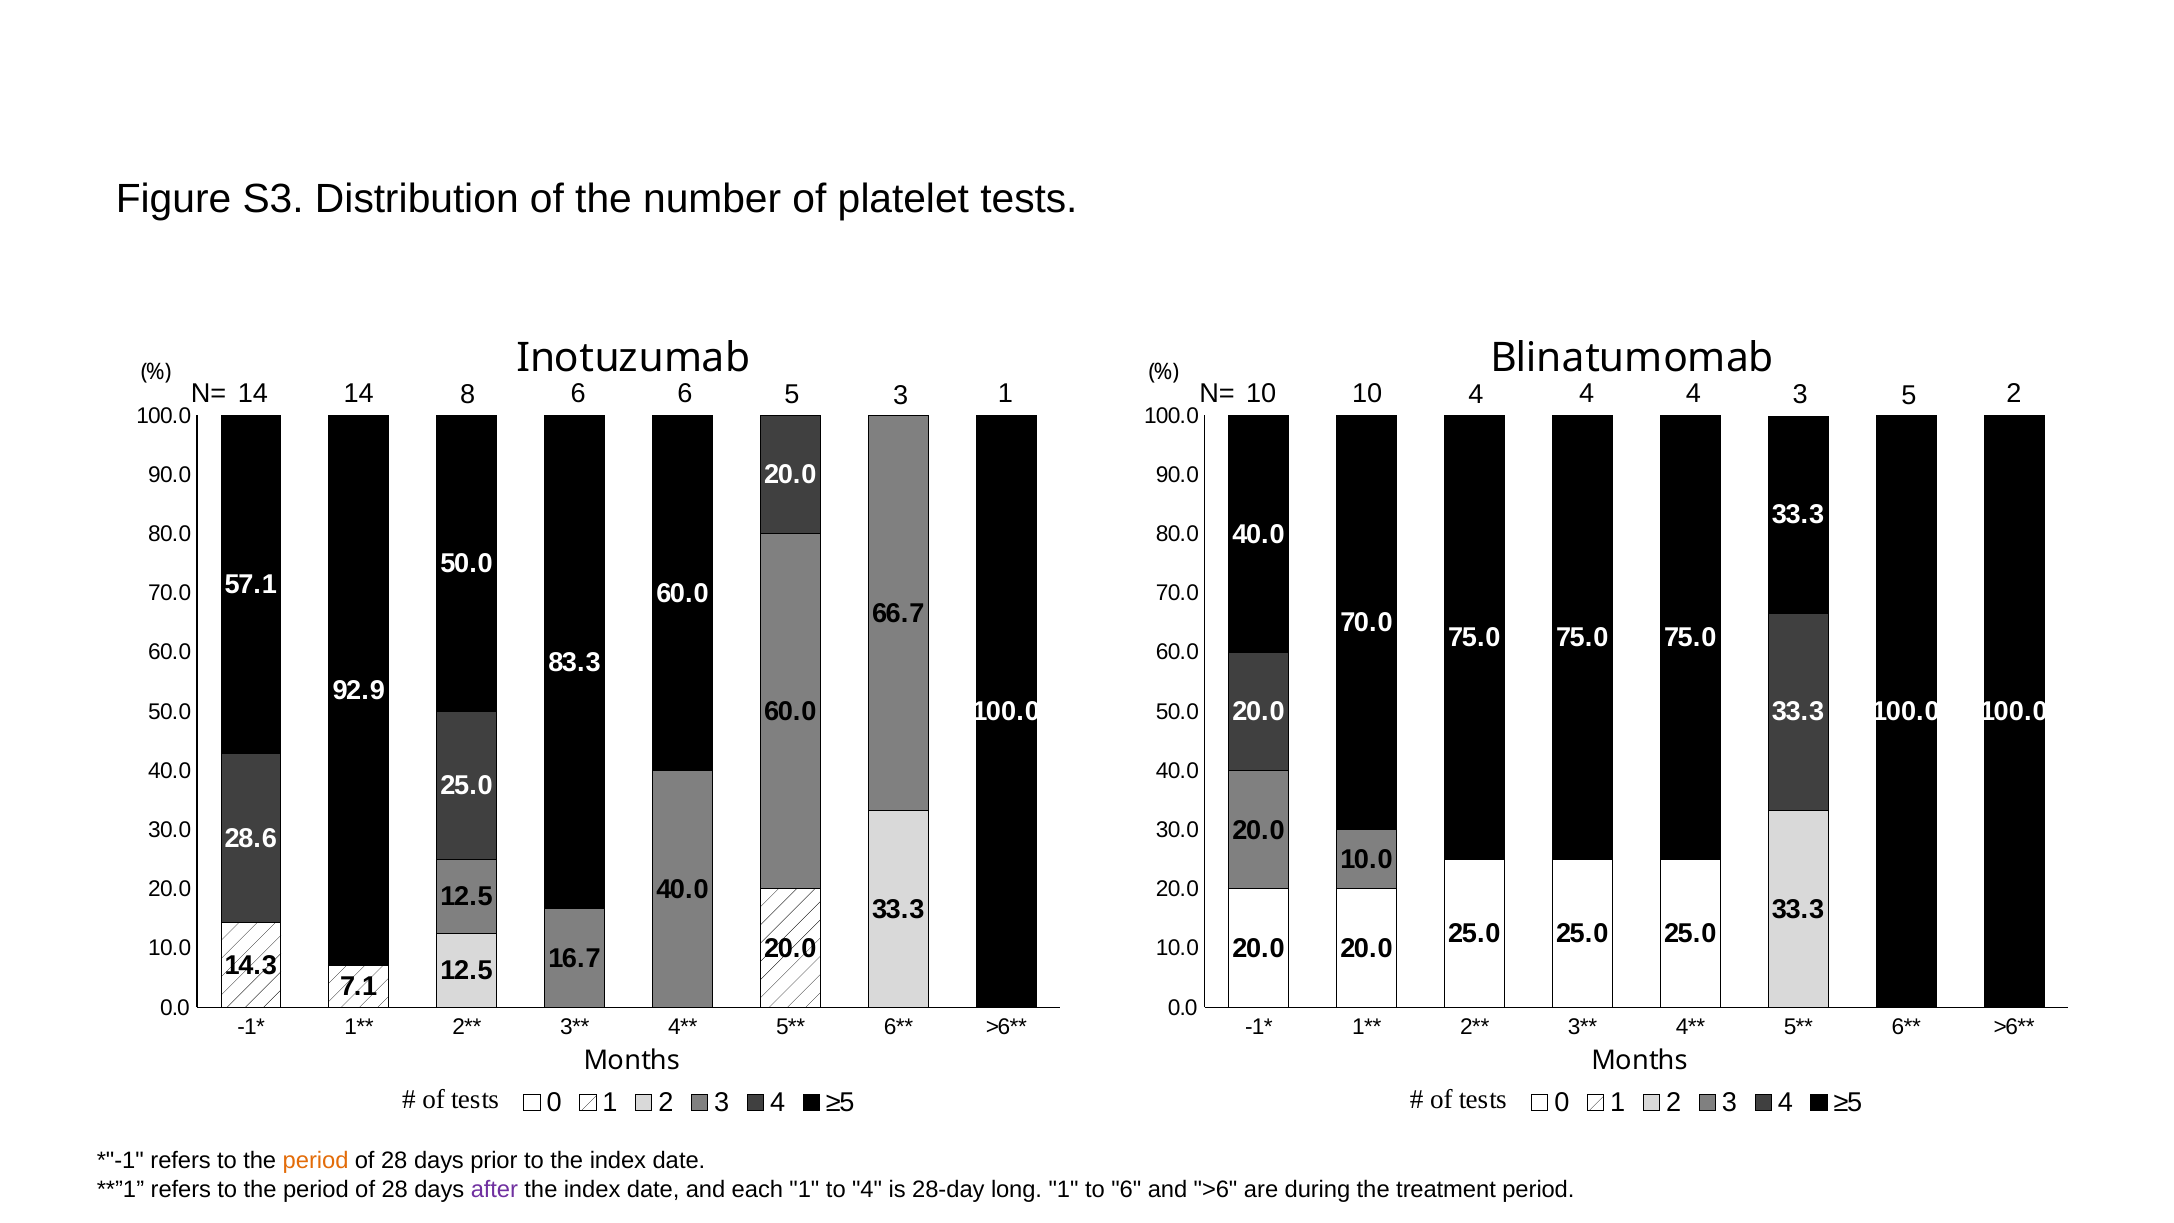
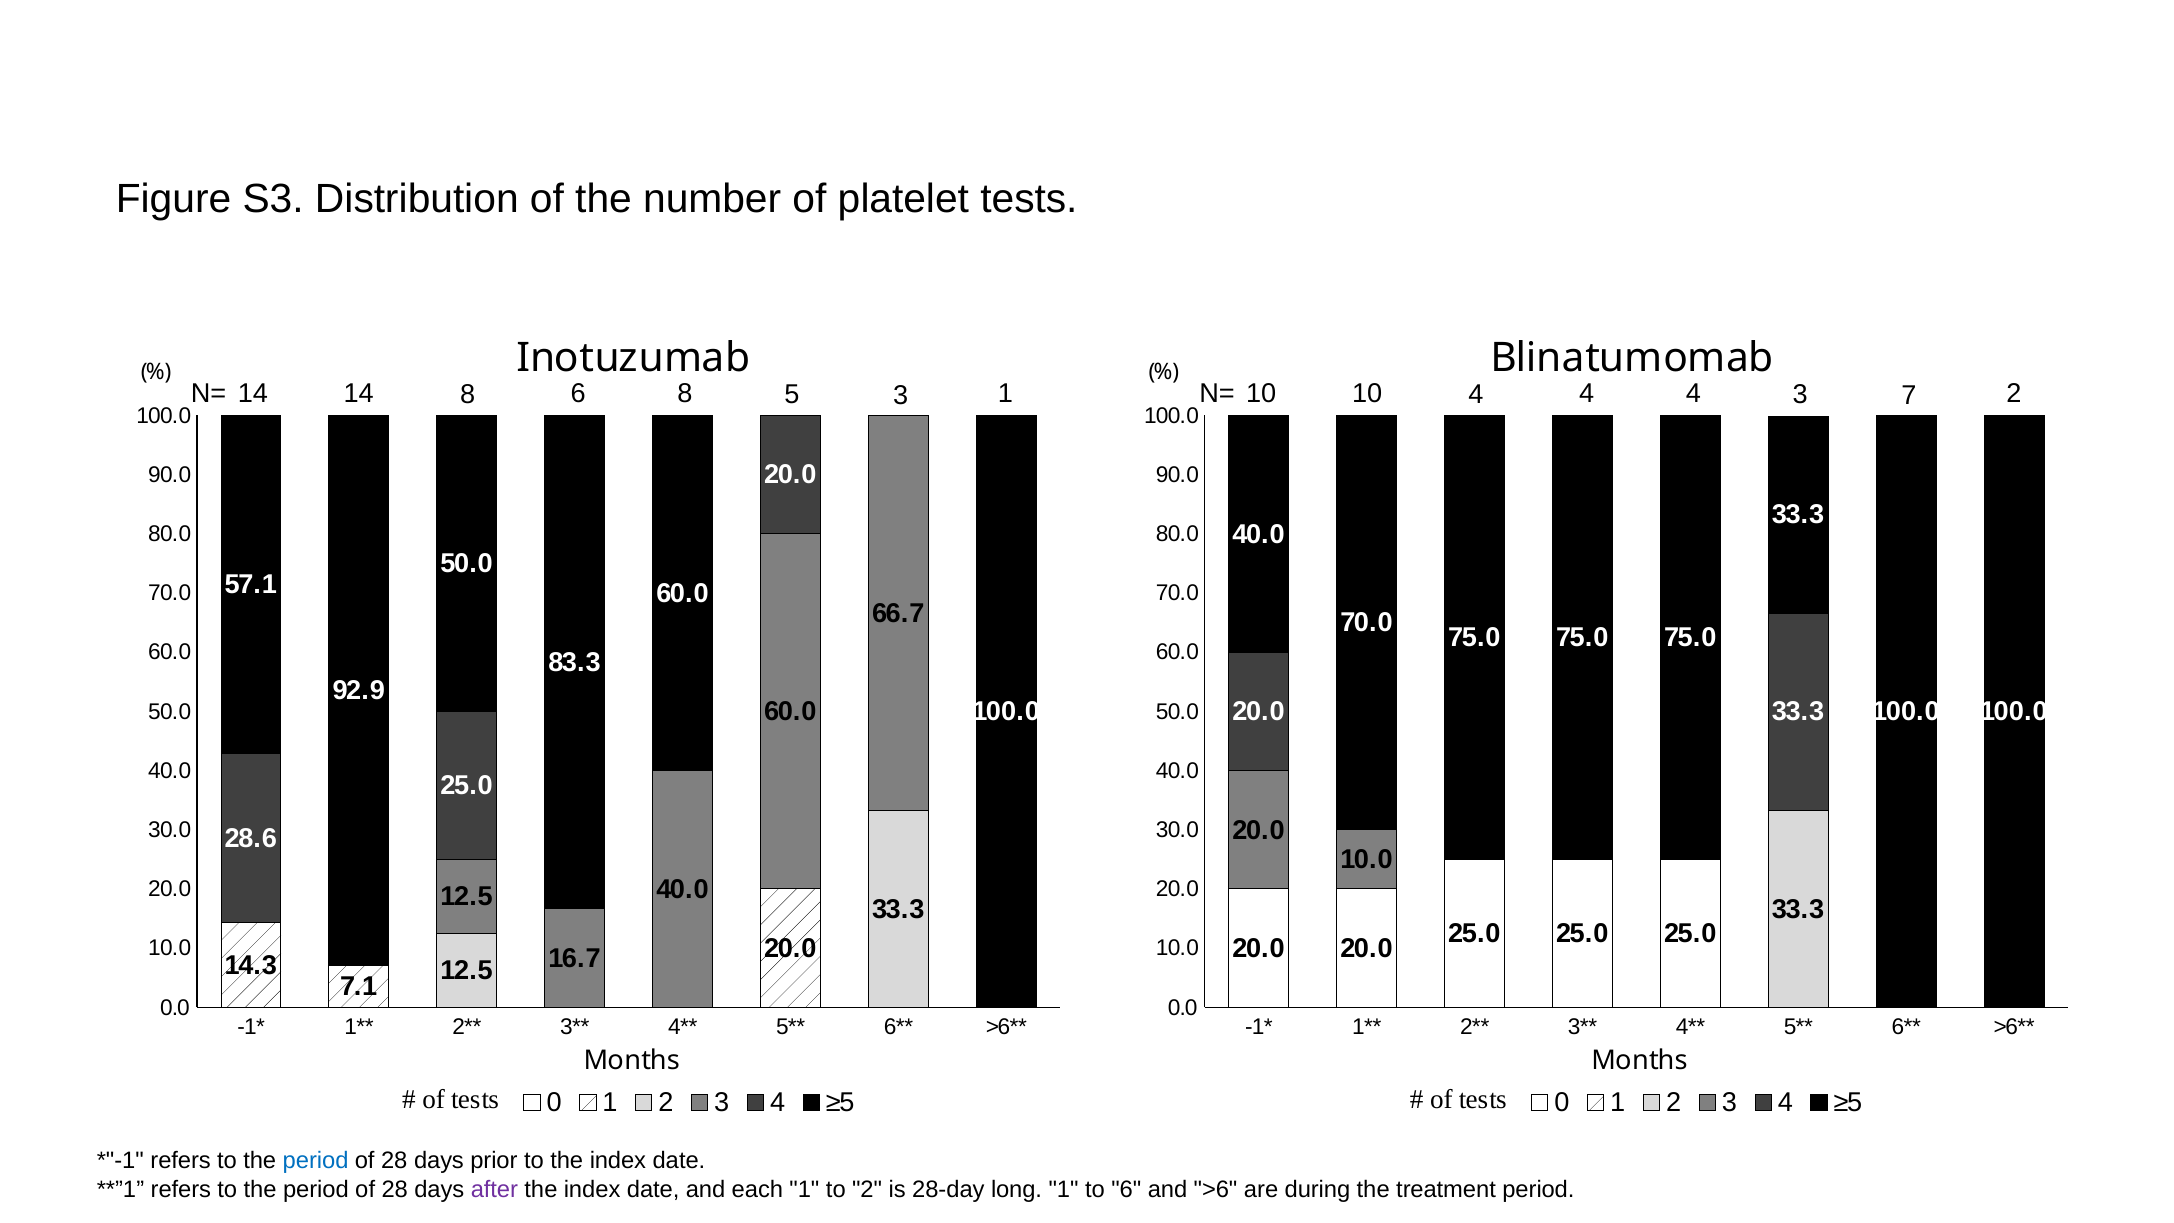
6 6: 6 -> 8 (685, 394)
3 5: 5 -> 7 (1909, 395)
period colour: orange -> blue (316, 1161)
to 4: 4 -> 2 (867, 1189)
